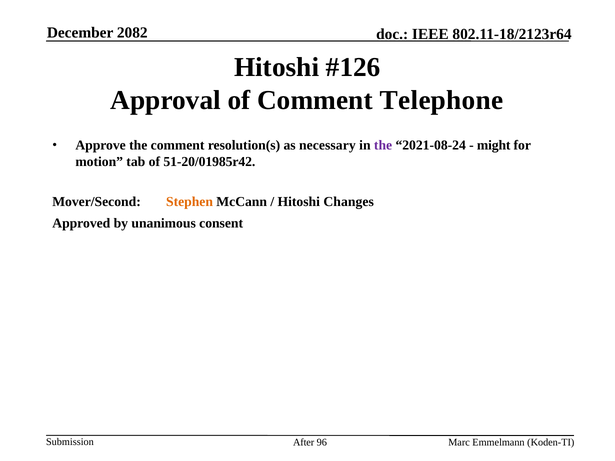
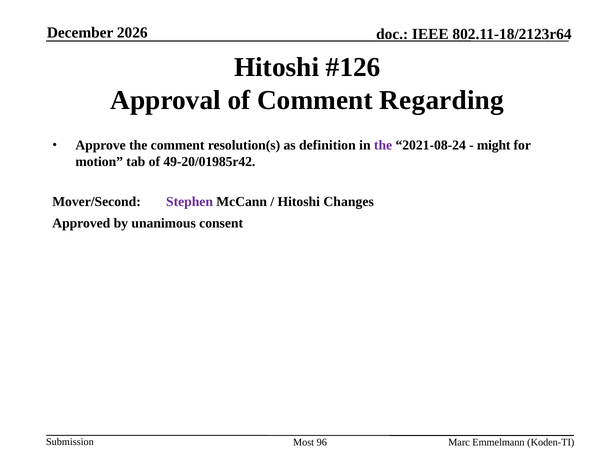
2082: 2082 -> 2026 (132, 33)
Telephone: Telephone -> Regarding (442, 100)
necessary: necessary -> definition (327, 145)
51-20/01985r42: 51-20/01985r42 -> 49-20/01985r42 (209, 162)
Stephen colour: orange -> purple (190, 202)
After: After -> Most (304, 442)
